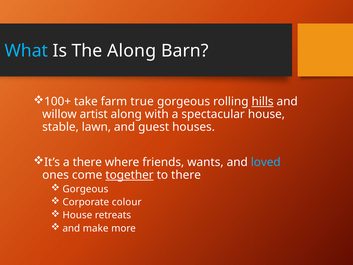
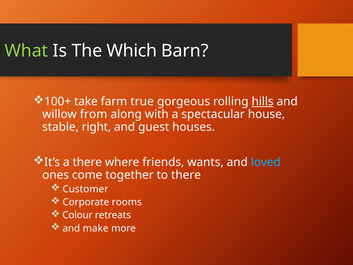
What colour: light blue -> light green (26, 51)
The Along: Along -> Which (132, 51)
artist: artist -> from (94, 114)
lawn: lawn -> right (96, 127)
together underline: present -> none (130, 175)
Gorgeous: Gorgeous -> Customer (85, 189)
colour: colour -> rooms (127, 202)
House: House -> Colour (77, 215)
